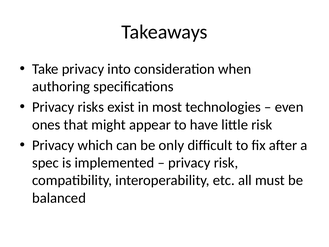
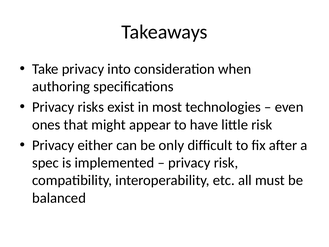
which: which -> either (95, 145)
